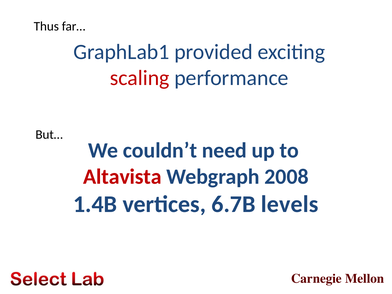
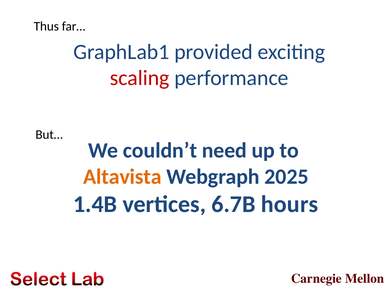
Altavista colour: red -> orange (122, 177)
2008: 2008 -> 2025 (287, 177)
levels: levels -> hours (290, 204)
